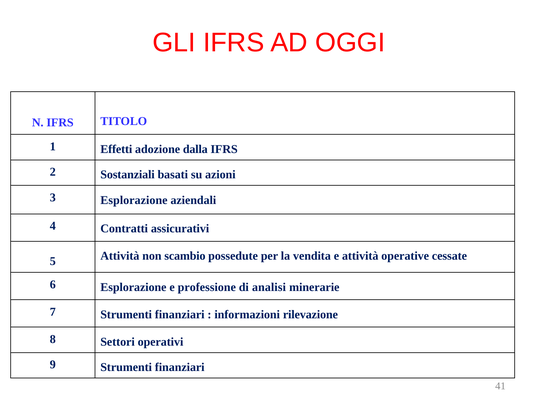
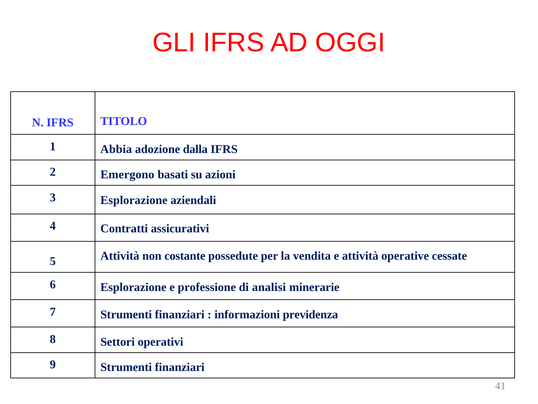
Effetti: Effetti -> Abbia (116, 149)
Sostanziali: Sostanziali -> Emergono (127, 174)
scambio: scambio -> costante (185, 256)
rilevazione: rilevazione -> previdenza (310, 314)
